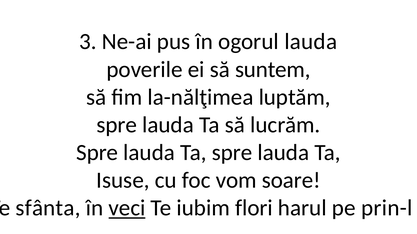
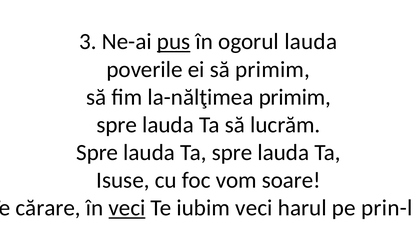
pus underline: none -> present (174, 42)
să suntem: suntem -> primim (273, 70)
la-nălţimea luptăm: luptăm -> primim (295, 97)
sfânta: sfânta -> cărare (48, 209)
iubim flori: flori -> veci (254, 209)
